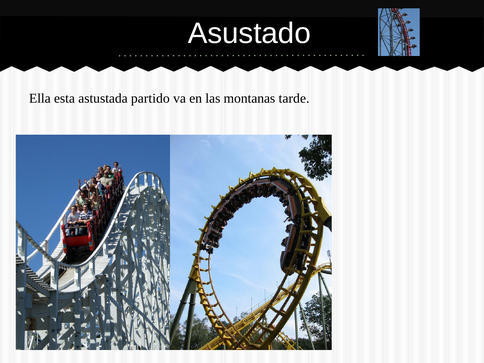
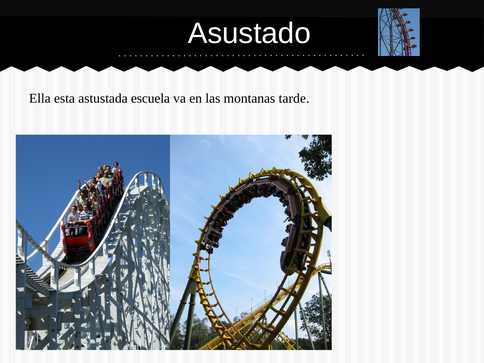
partido: partido -> escuela (150, 99)
